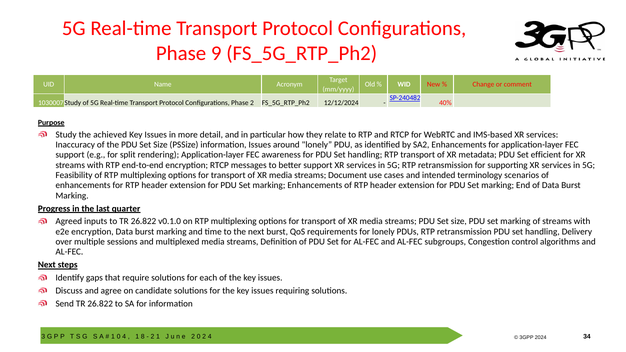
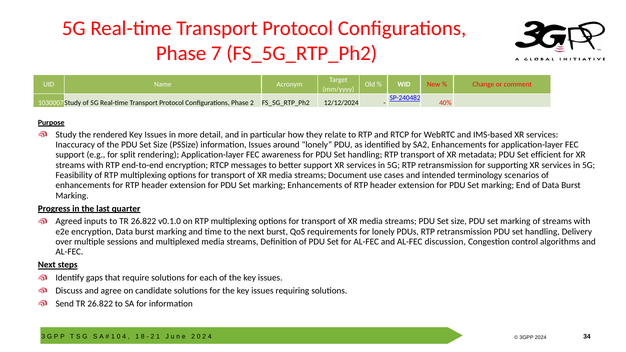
9: 9 -> 7 (216, 53)
achieved: achieved -> rendered (110, 135)
subgroups: subgroups -> discussion (445, 242)
